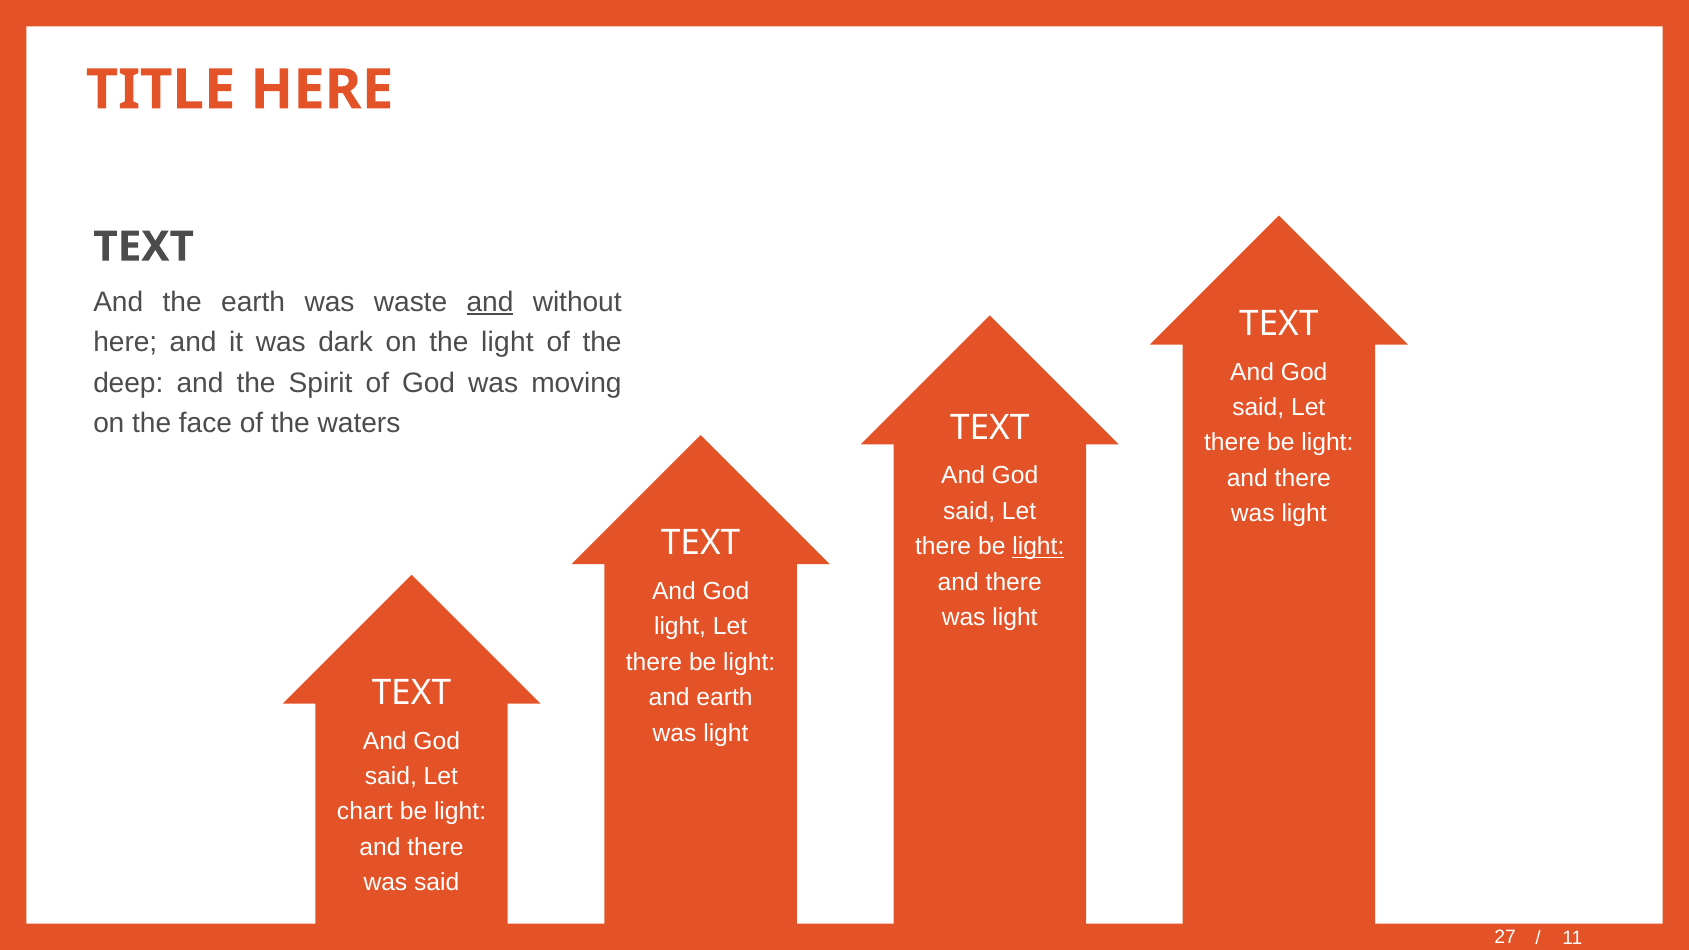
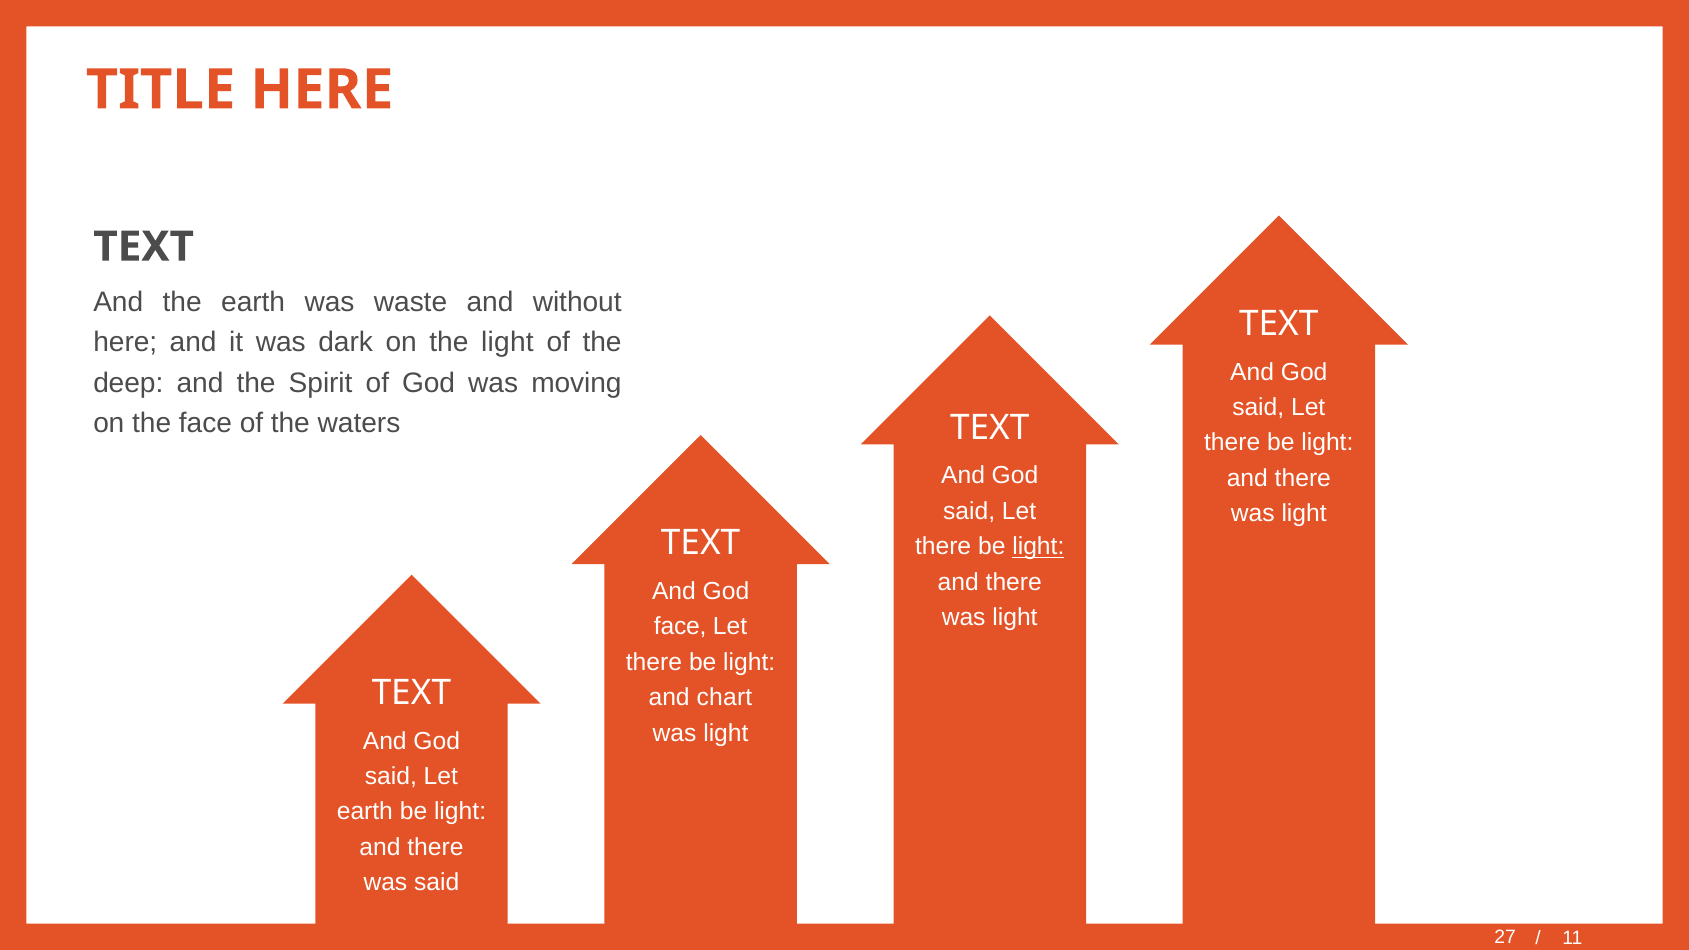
and underline: present -> none (490, 302)
light: light -> face (680, 627)
and earth: earth -> chart (724, 698)
chart: chart -> earth (365, 812)
